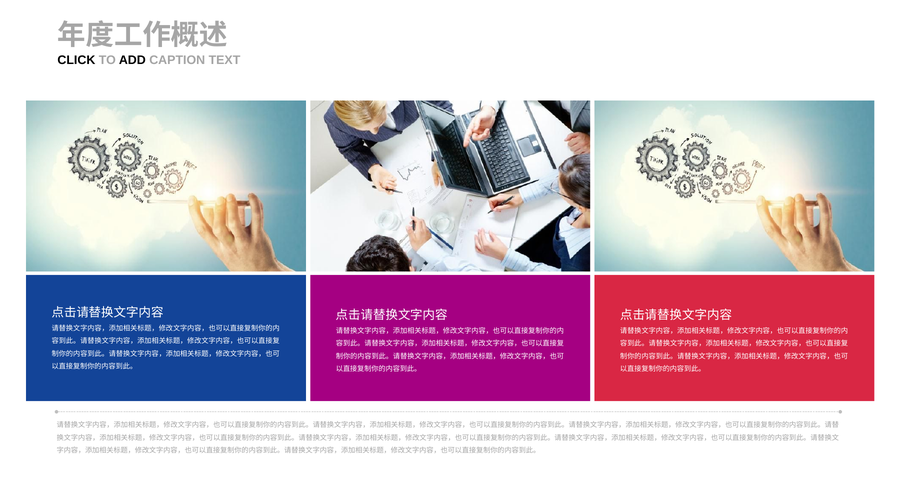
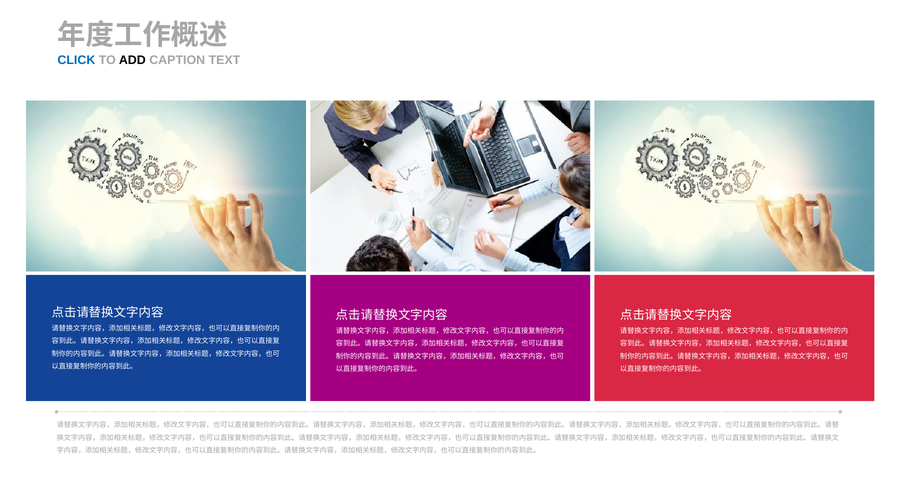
CLICK colour: black -> blue (76, 60)
